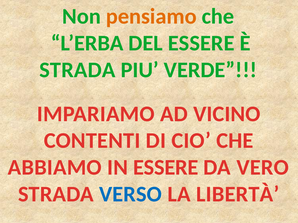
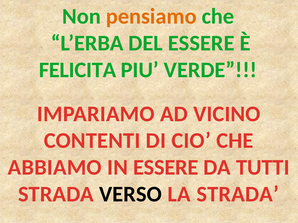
STRADA: STRADA -> FELICITA (78, 70)
VERO: VERO -> TUTTI (263, 168)
VERSO colour: blue -> black (130, 195)
LA LIBERTÀ: LIBERTÀ -> STRADA (238, 195)
